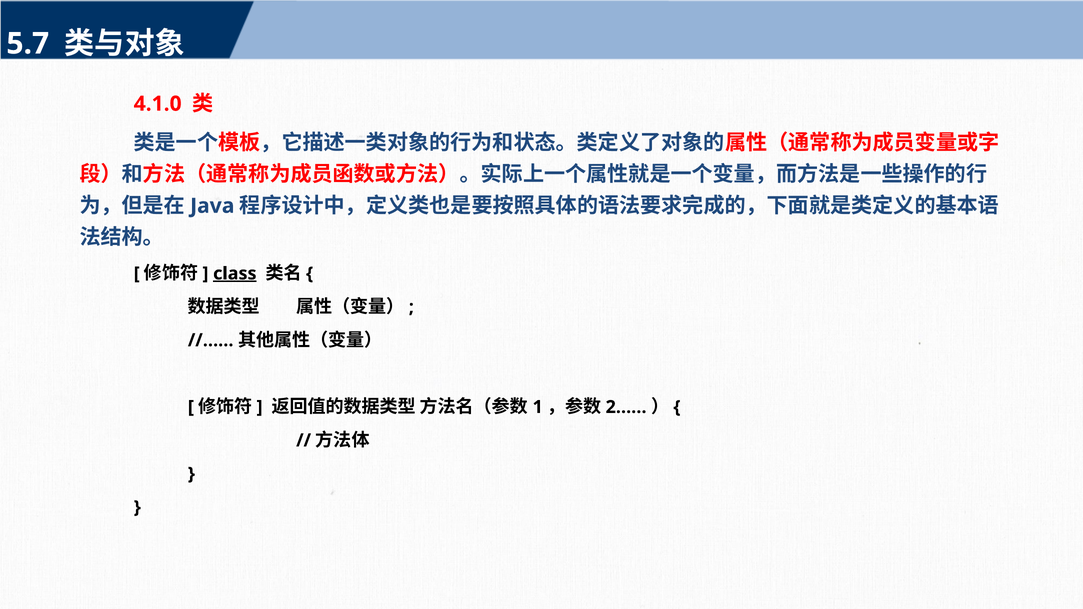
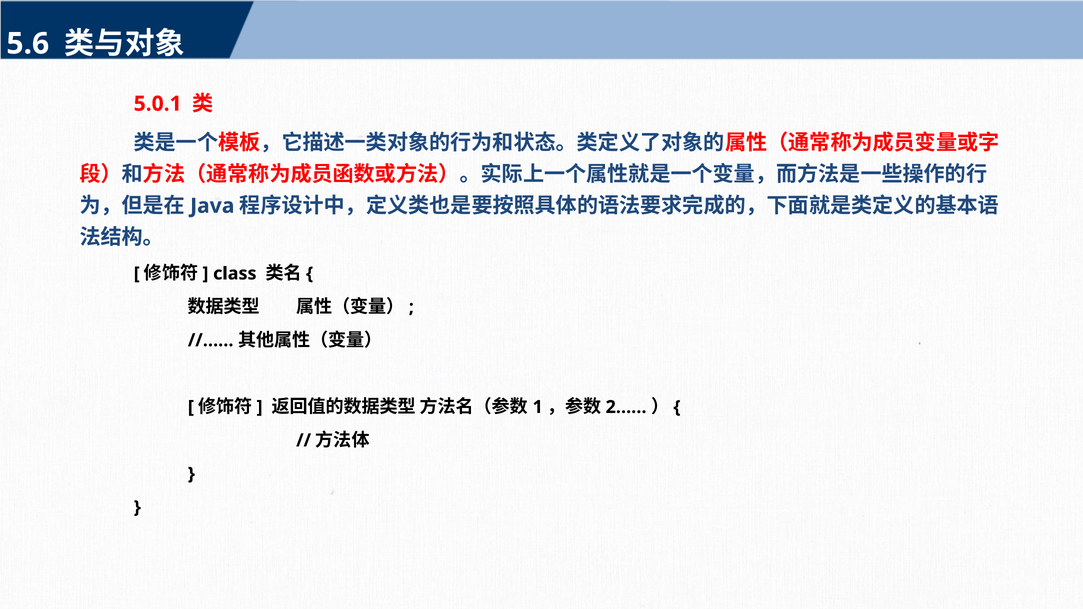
5.7: 5.7 -> 5.6 (28, 44)
4.1.0: 4.1.0 -> 5.0.1 (158, 104)
class underline: present -> none (235, 274)
